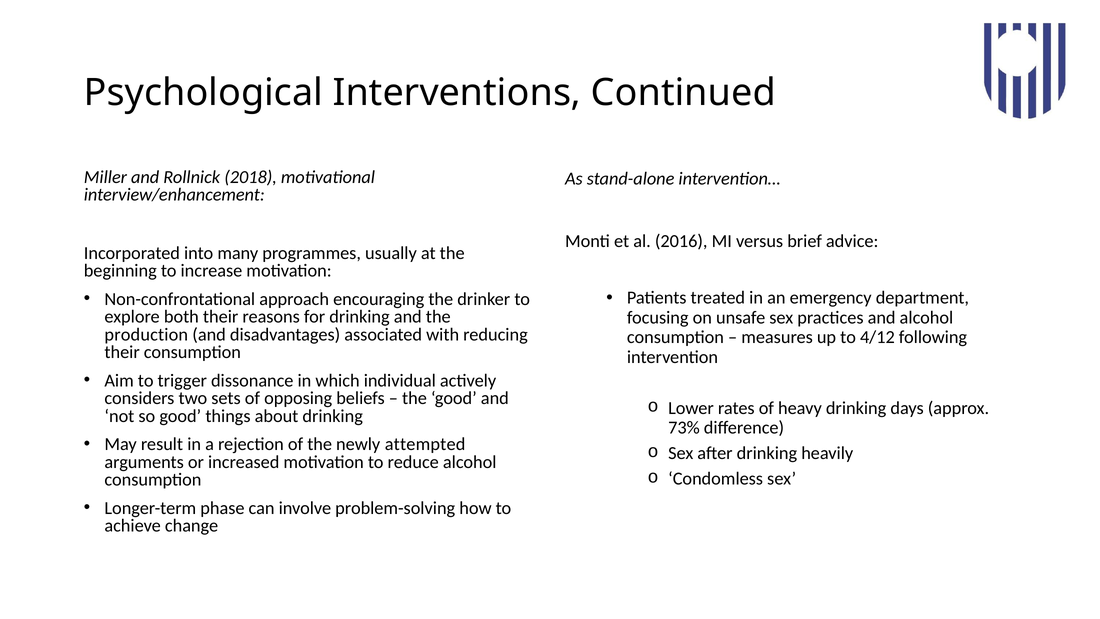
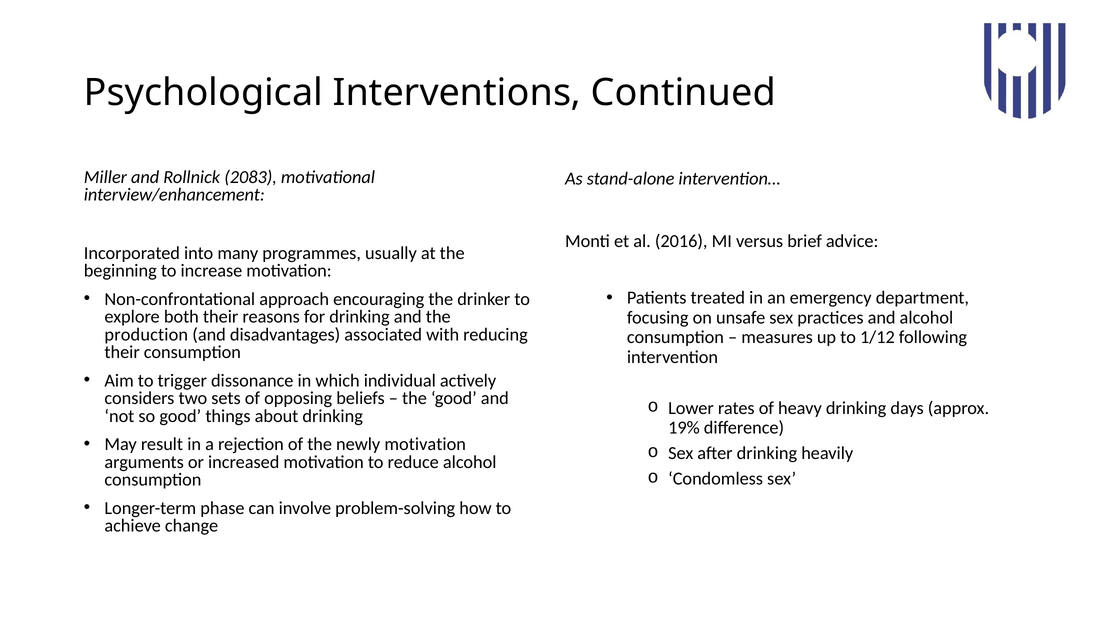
2018: 2018 -> 2083 (251, 177)
4/12: 4/12 -> 1/12 (877, 337)
73%: 73% -> 19% (684, 428)
newly attempted: attempted -> motivation (425, 444)
